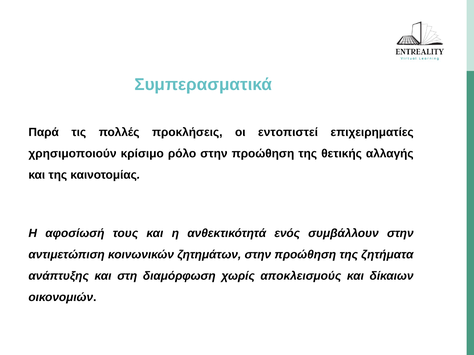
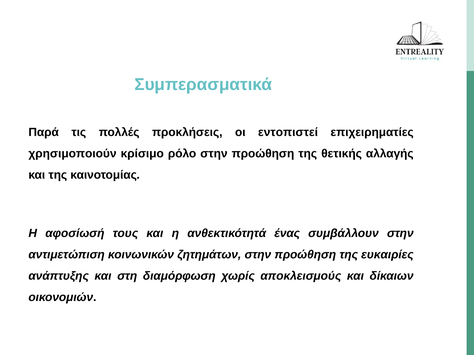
ενός: ενός -> ένας (287, 234)
ζητήματα: ζητήματα -> ευκαιρίες (387, 255)
